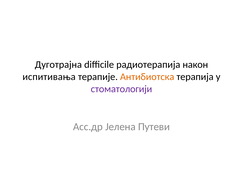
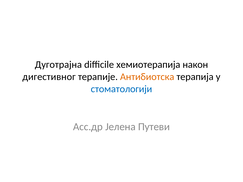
радиотерапија: радиотерапија -> хемиотерапија (148, 65)
испитивања: испитивања -> дигестивног (49, 77)
стоматологији colour: purple -> blue (121, 89)
